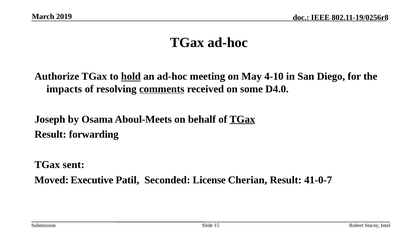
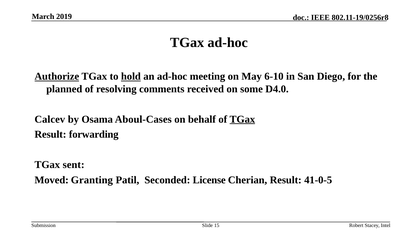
Authorize underline: none -> present (57, 77)
4-10: 4-10 -> 6-10 (274, 77)
impacts: impacts -> planned (64, 89)
comments underline: present -> none (162, 89)
Joseph: Joseph -> Calcev (50, 119)
Aboul-Meets: Aboul-Meets -> Aboul-Cases (143, 119)
Executive: Executive -> Granting (92, 180)
41-0-7: 41-0-7 -> 41-0-5 (318, 180)
